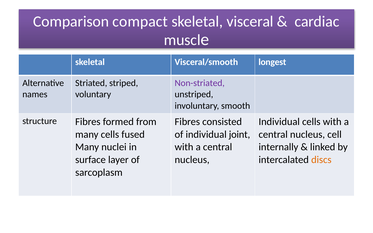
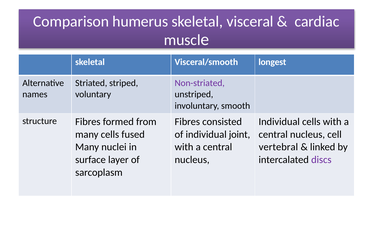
compact: compact -> humerus (140, 22)
internally: internally -> vertebral (278, 147)
discs colour: orange -> purple (321, 160)
